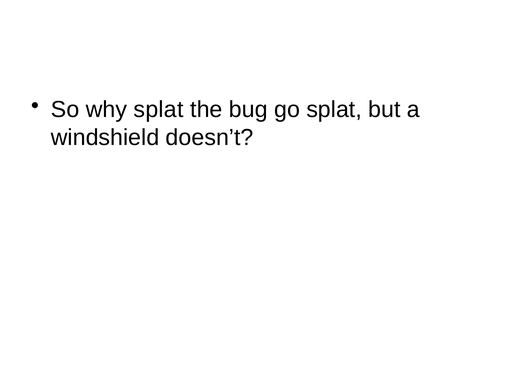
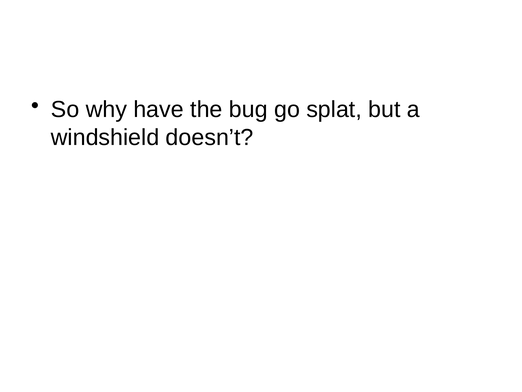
why splat: splat -> have (159, 110)
